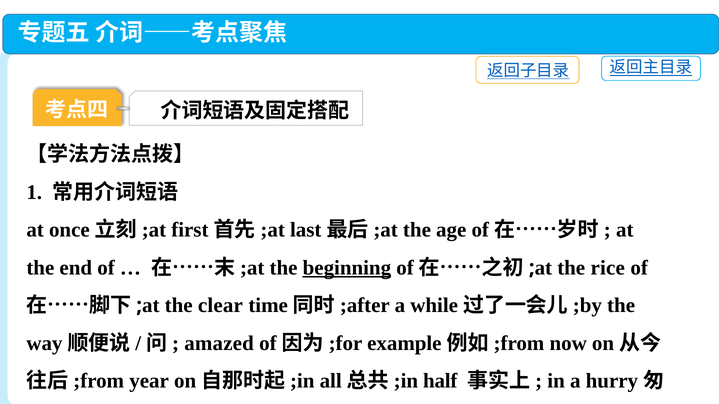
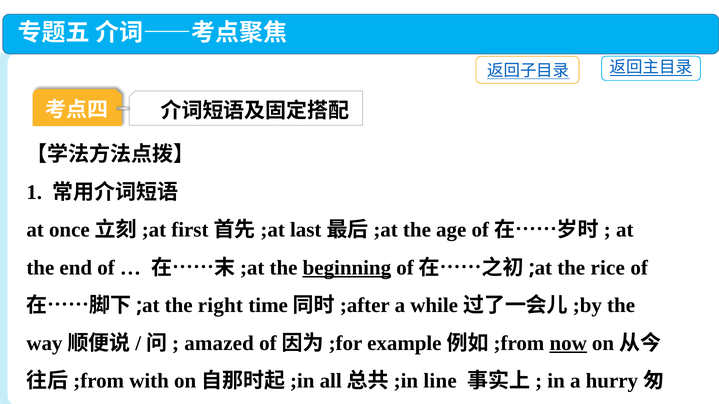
clear: clear -> right (220, 306)
now underline: none -> present (568, 344)
year: year -> with (149, 381)
half: half -> line (440, 381)
